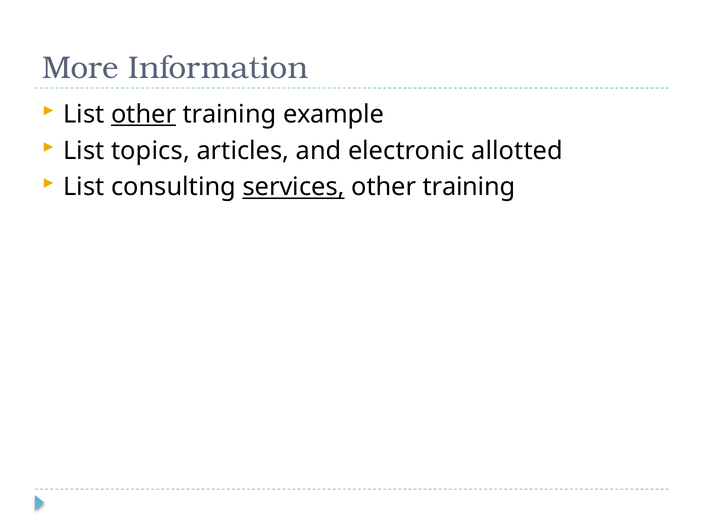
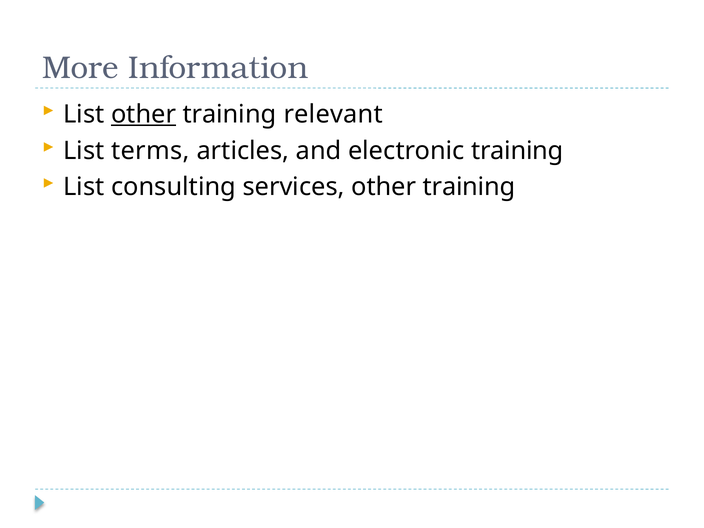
example: example -> relevant (333, 114)
topics: topics -> terms (150, 151)
electronic allotted: allotted -> training (517, 151)
services underline: present -> none (294, 187)
